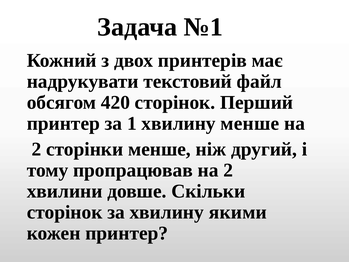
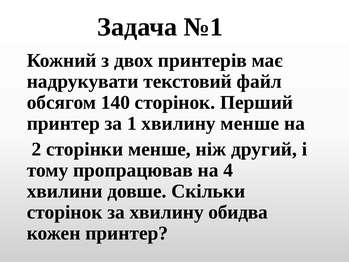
420: 420 -> 140 (115, 102)
пропрацював на 2: 2 -> 4 (228, 170)
якими: якими -> обидва (238, 212)
